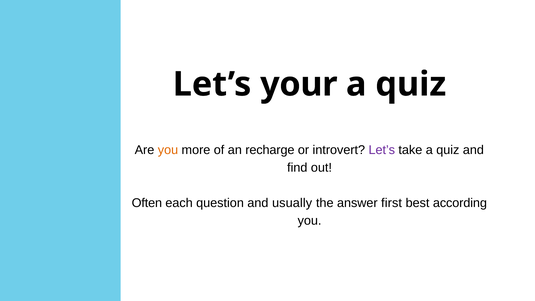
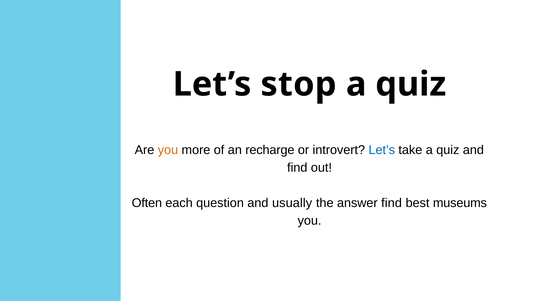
your: your -> stop (298, 84)
Let’s colour: purple -> blue (382, 150)
answer first: first -> find (392, 203)
according: according -> museums (460, 203)
